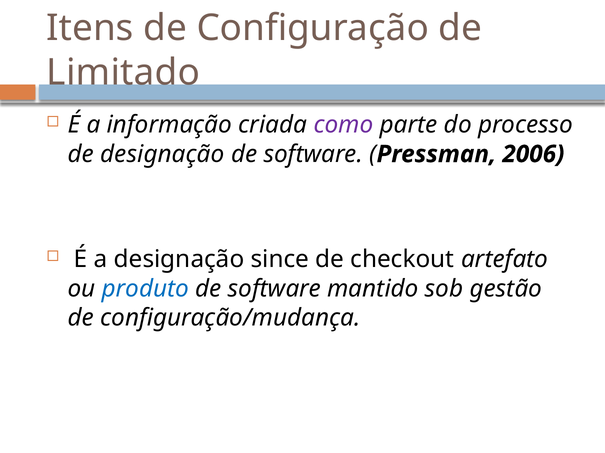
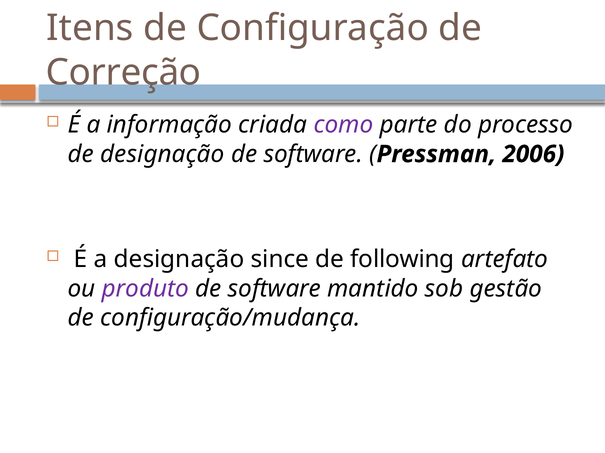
Limitado: Limitado -> Correção (124, 73)
checkout: checkout -> following (402, 260)
produto colour: blue -> purple (145, 289)
